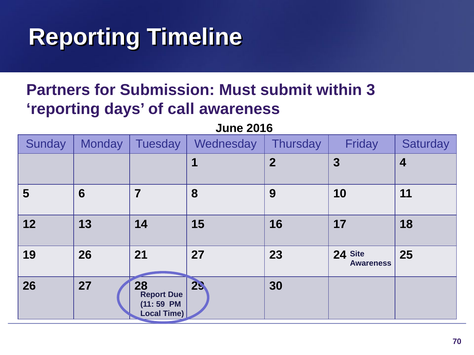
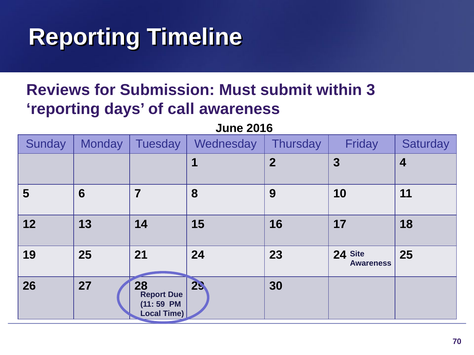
Partners: Partners -> Reviews (58, 90)
19 26: 26 -> 25 (85, 255)
21 27: 27 -> 24 (198, 255)
